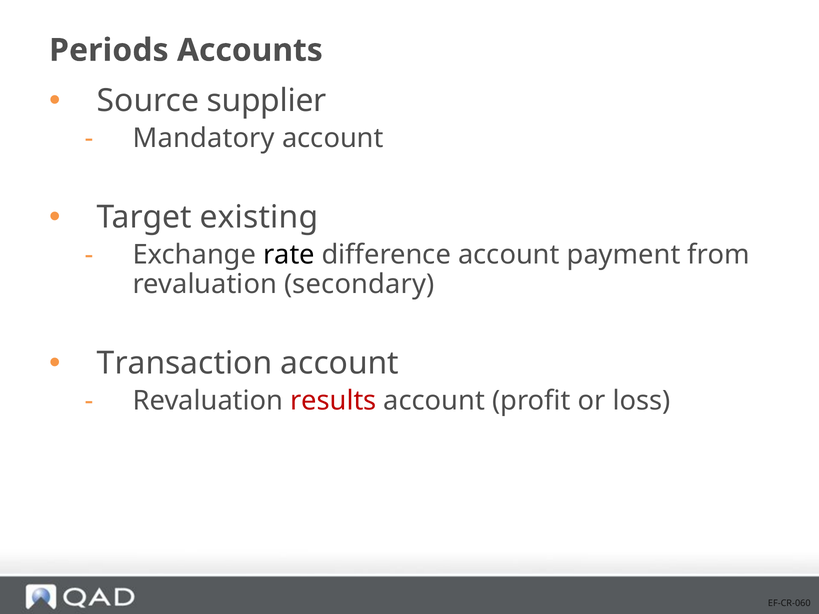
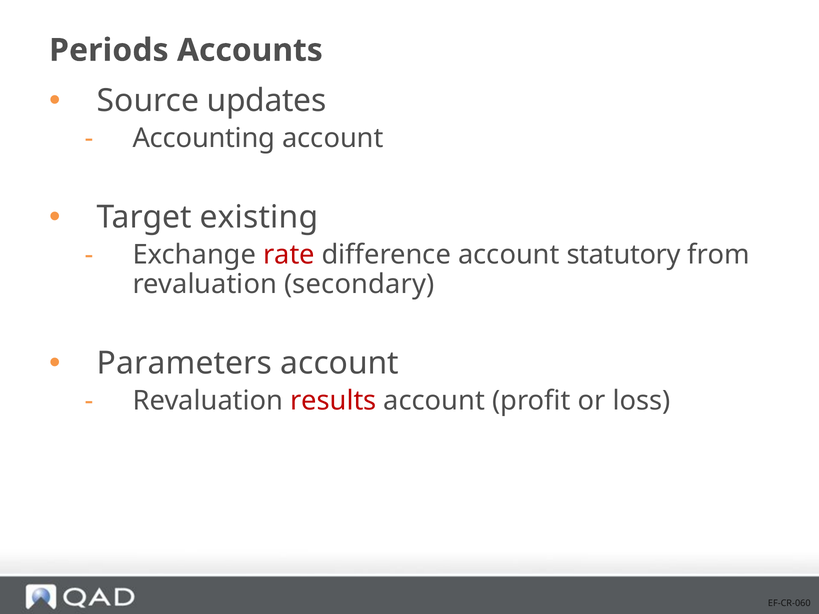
supplier: supplier -> updates (267, 101)
Mandatory: Mandatory -> Accounting (204, 138)
rate colour: black -> red (289, 255)
payment: payment -> statutory (624, 255)
Transaction: Transaction -> Parameters (184, 363)
